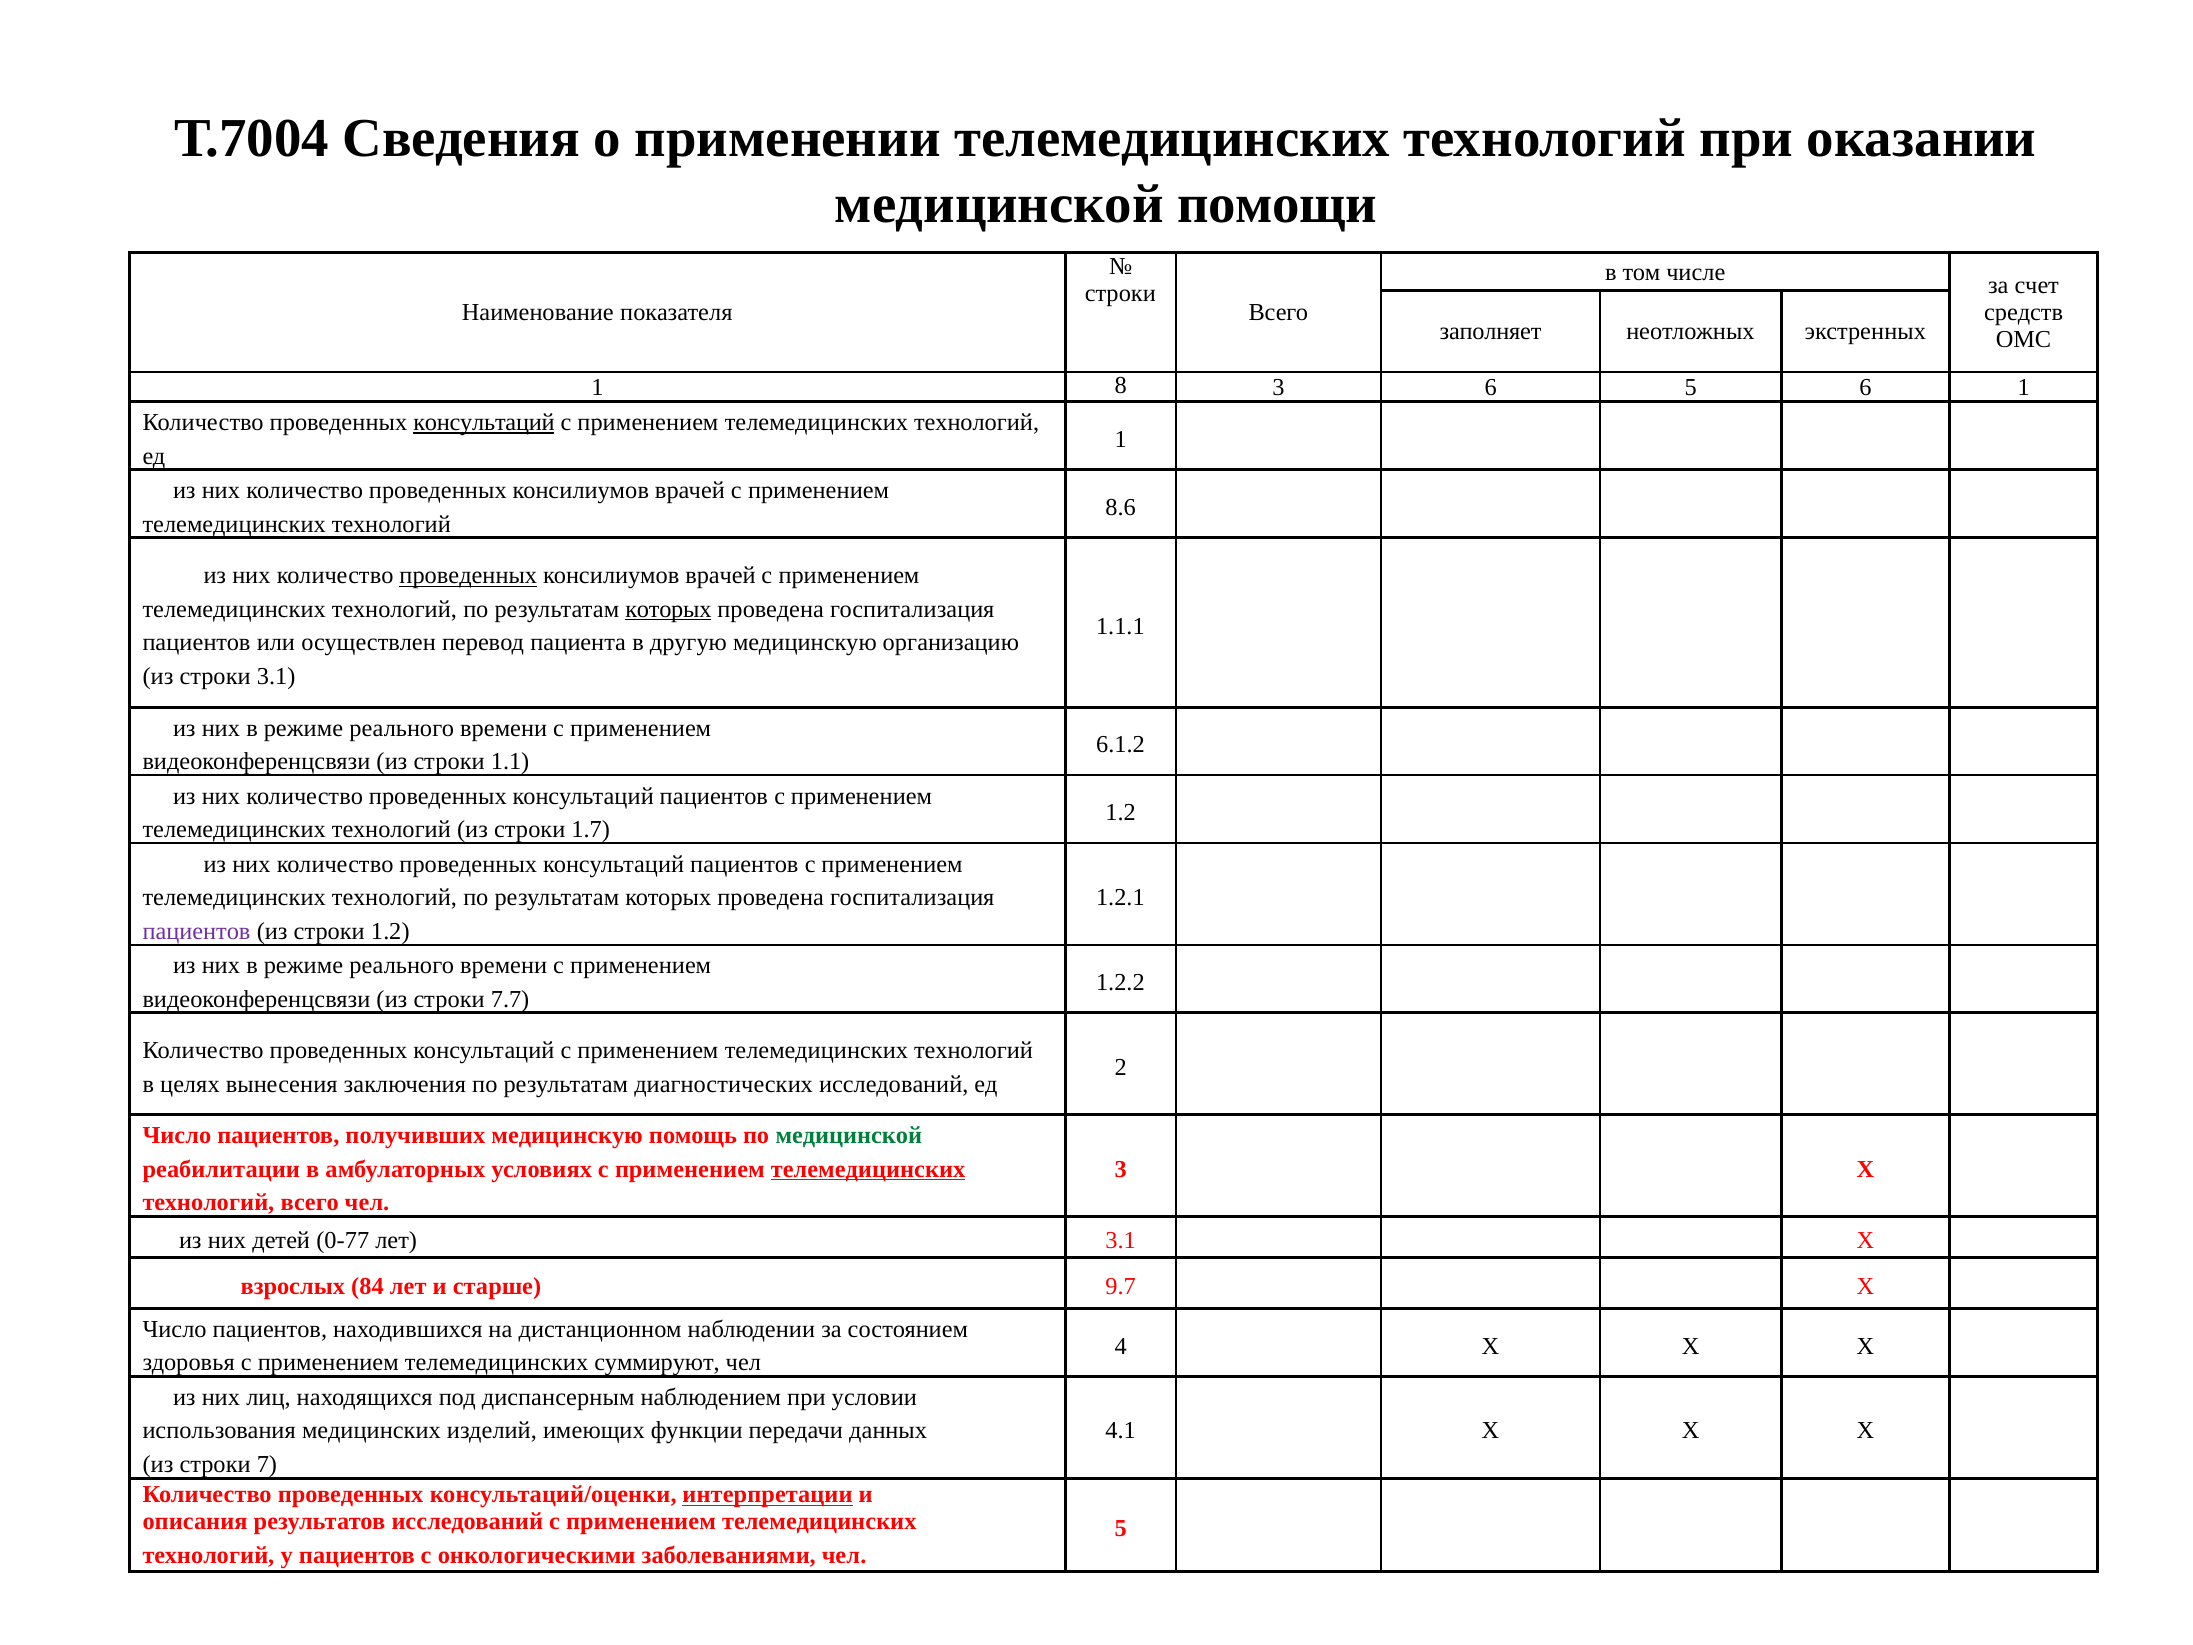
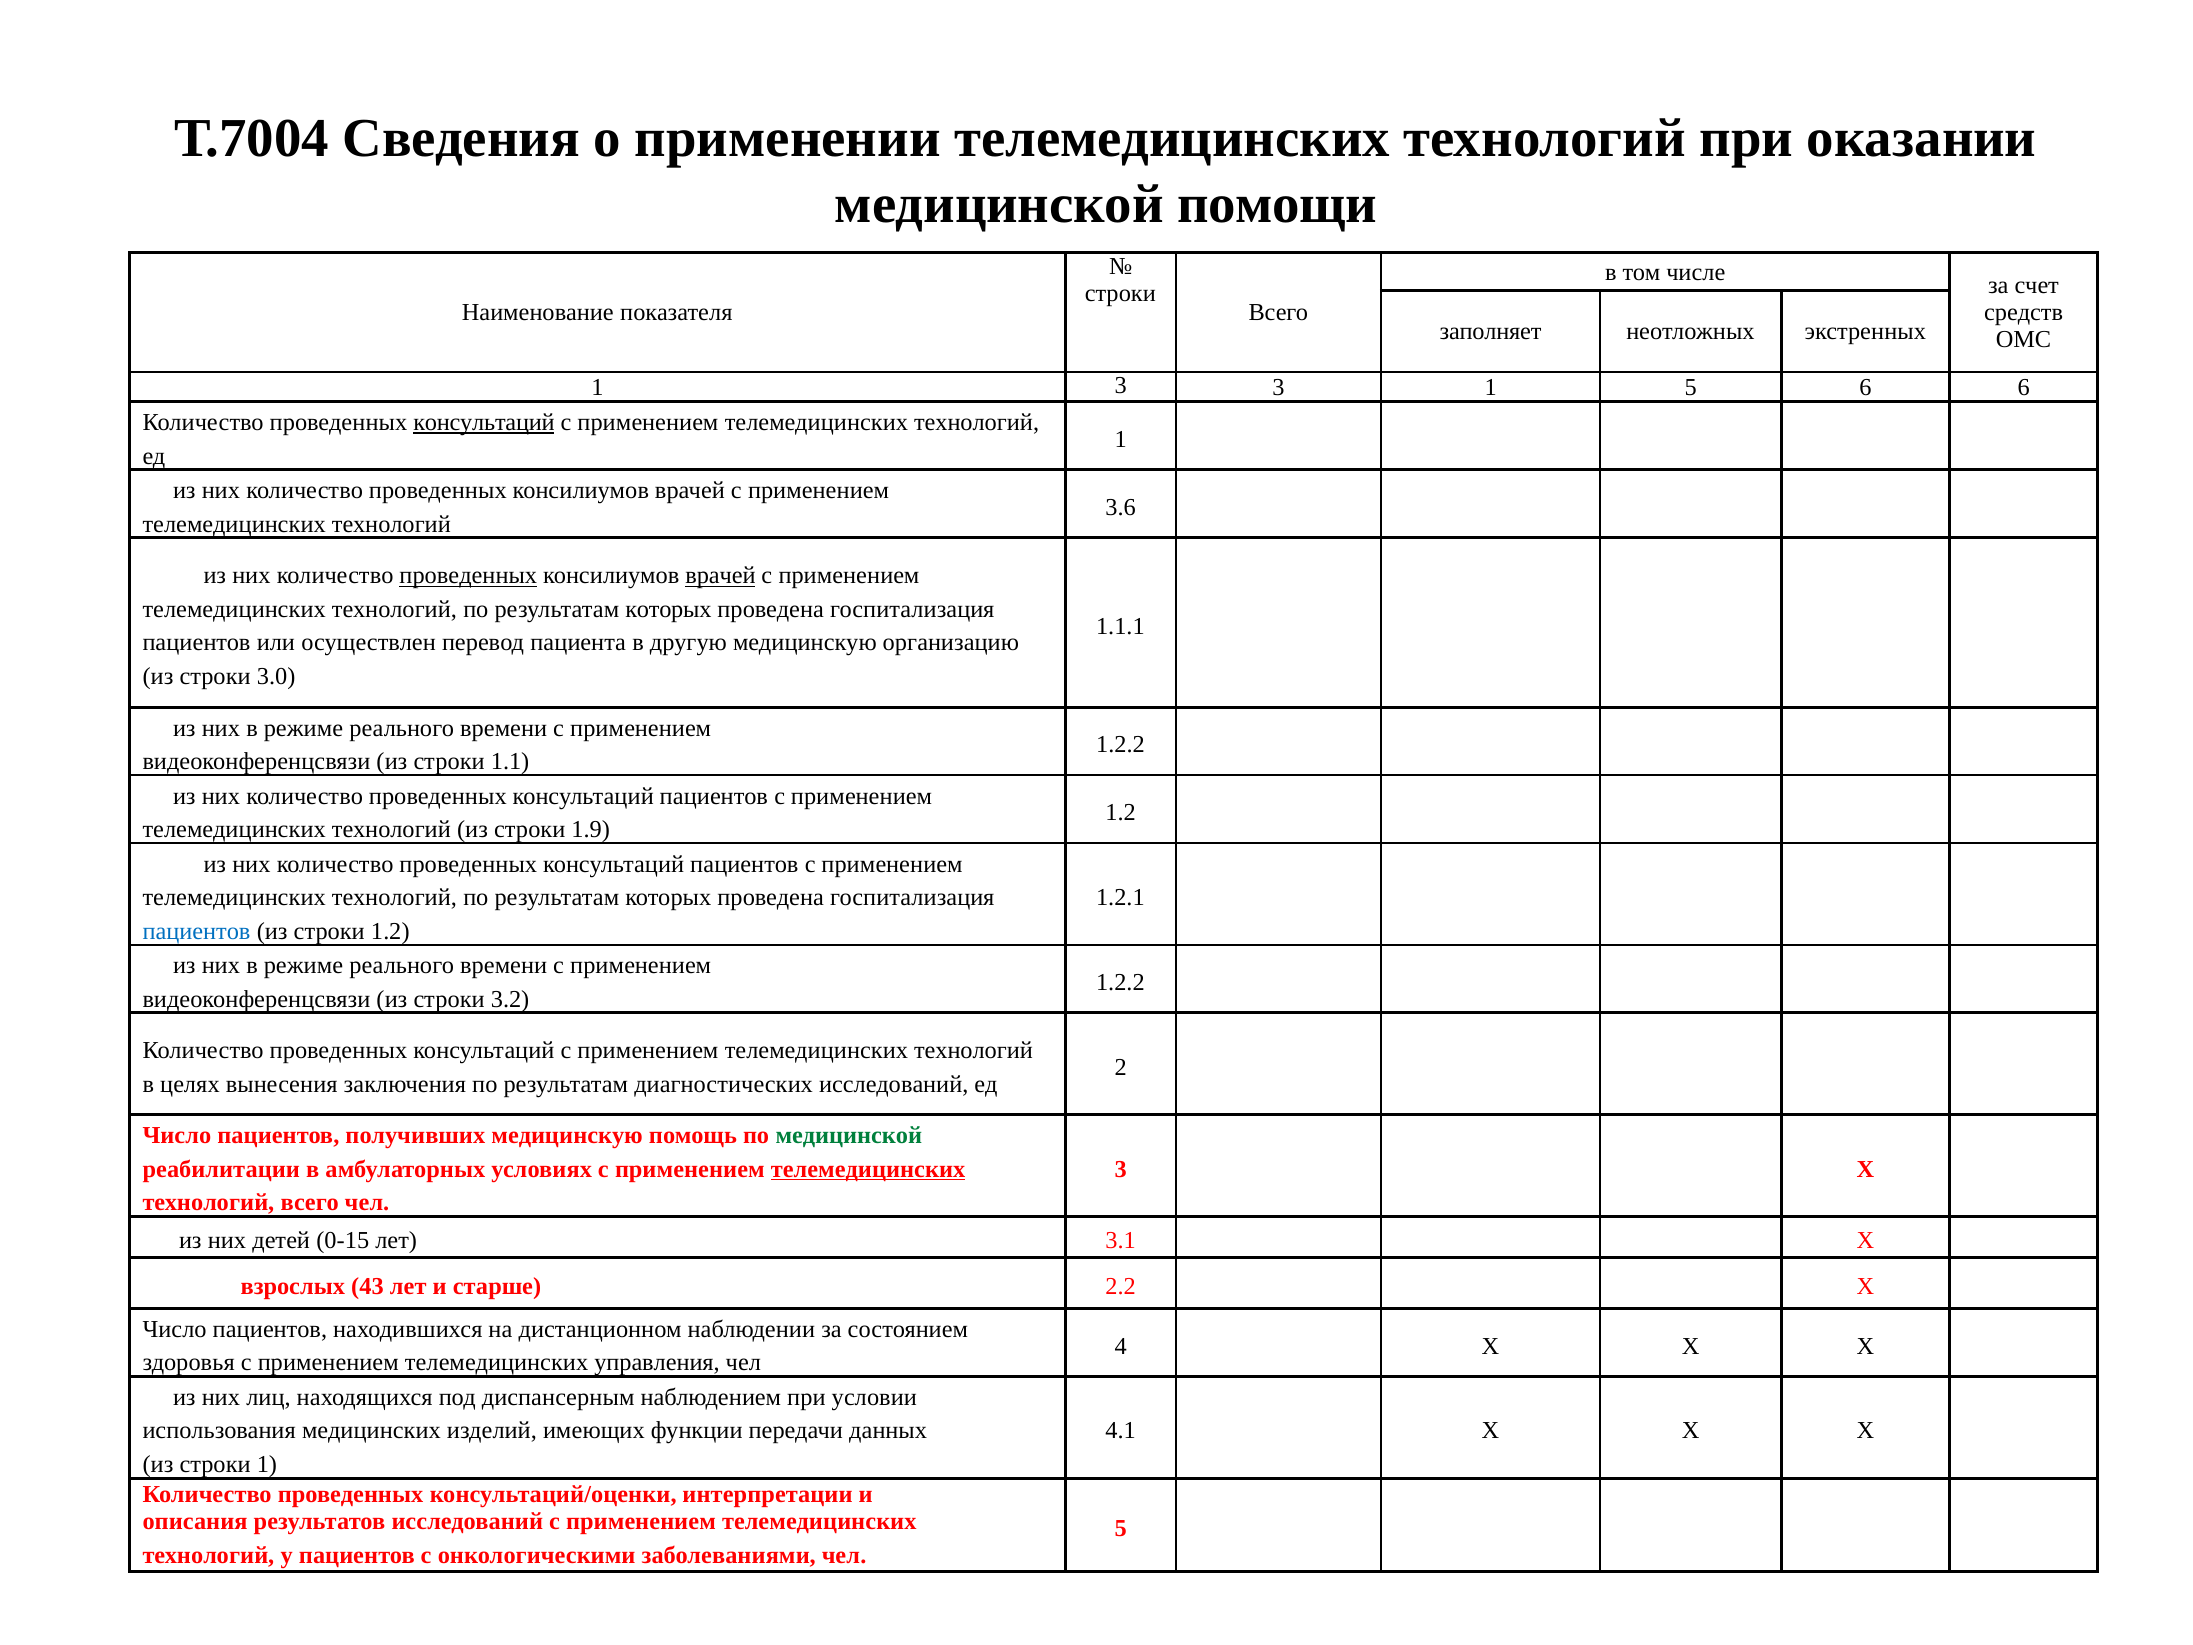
1 8: 8 -> 3 (1121, 386)
3 6: 6 -> 1 (1491, 387)
6 1: 1 -> 6 (2024, 387)
8.6: 8.6 -> 3.6 (1121, 507)
врачей underline: none -> present (720, 576)
которых underline: present -> none (668, 609)
строки 3.1: 3.1 -> 3.0 (276, 676)
6.1.2: 6.1.2 -> 1.2.2 (1120, 745)
1.7: 1.7 -> 1.9 (591, 829)
пациентов colour: purple -> blue (197, 931)
7.7: 7.7 -> 3.2 (510, 999)
0-77: 0-77 -> 0-15 (343, 1240)
84: 84 -> 43 (367, 1287)
9.7: 9.7 -> 2.2 (1121, 1287)
суммируют: суммируют -> управления (657, 1363)
строки 7: 7 -> 1 (267, 1464)
интерпретации underline: present -> none (768, 1495)
